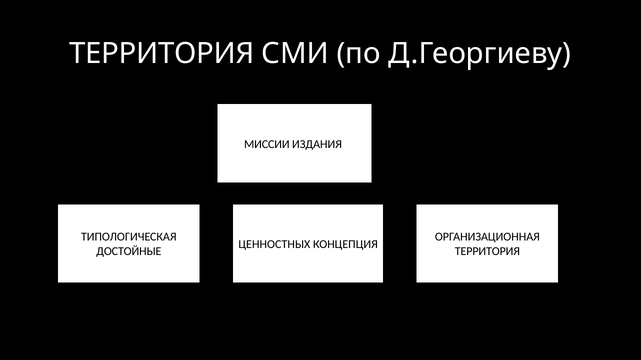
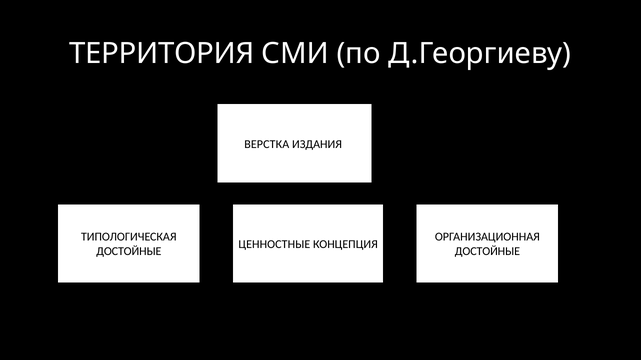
МИССИИ: МИССИИ -> ВЕРСТКА (267, 144)
ЦЕННОСТНЫХ: ЦЕННОСТНЫХ -> ЦЕННОСТНЫЕ (274, 245)
ТЕРРИТОРИЯ: ТЕРРИТОРИЯ -> ДОСТОЙНЫЕ (487, 252)
